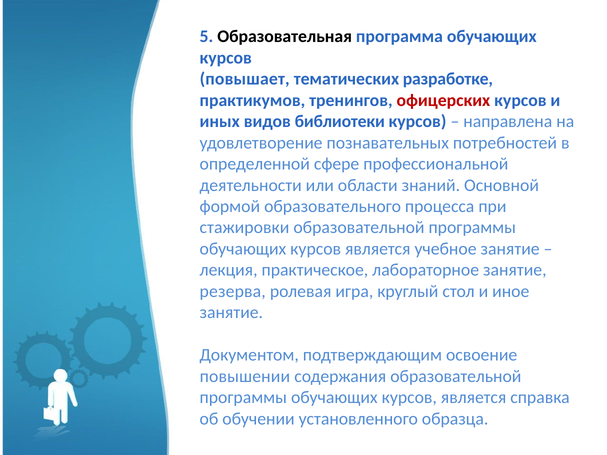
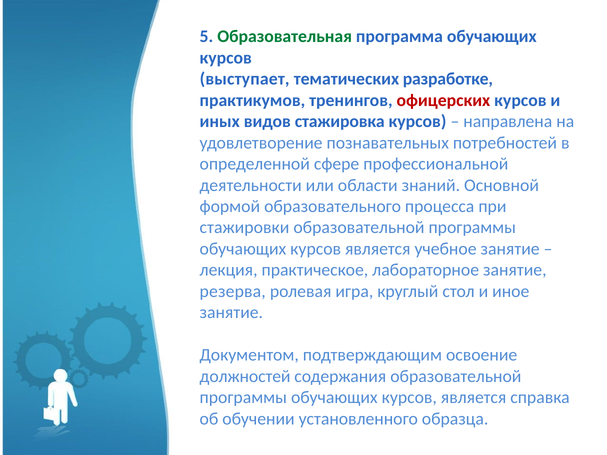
Образовательная colour: black -> green (285, 37)
повышает: повышает -> выступает (245, 79)
библиотеки: библиотеки -> стажировка (340, 122)
повышении: повышении -> должностей (245, 376)
